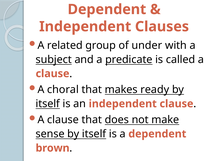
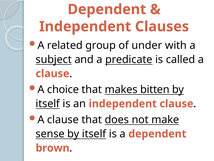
choral: choral -> choice (63, 89)
ready: ready -> bitten (155, 89)
